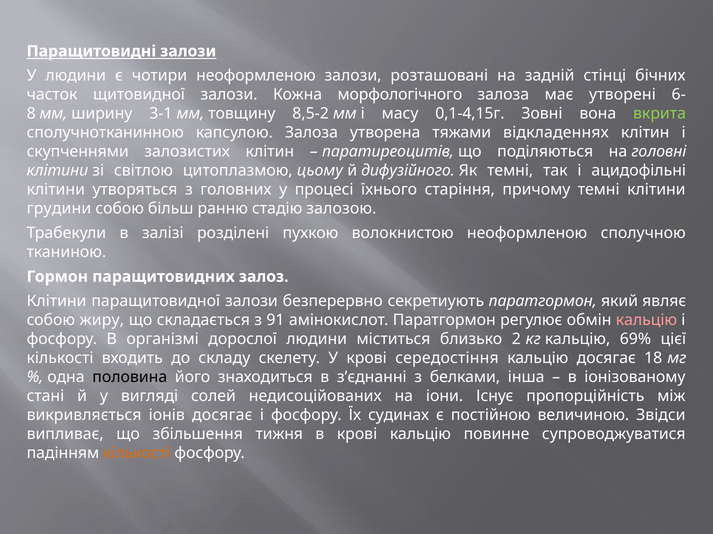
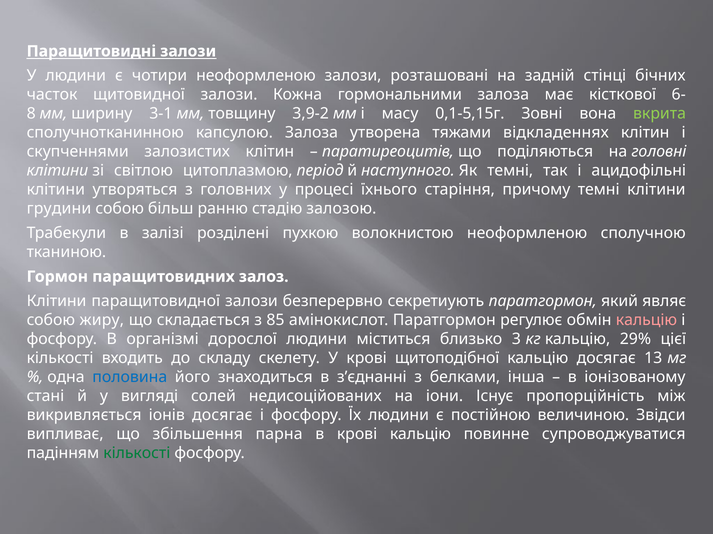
морфологічного: морфологічного -> гормональними (400, 95)
утворені: утворені -> кісткової (623, 95)
8,5-2: 8,5-2 -> 3,9-2 (311, 114)
0,1-4,15г: 0,1-4,15г -> 0,1-5,15г (470, 114)
цьому: цьому -> період (320, 171)
дифузійного: дифузійного -> наступного (408, 171)
91: 91 -> 85 (275, 321)
2: 2 -> 3 (516, 340)
69%: 69% -> 29% (635, 340)
середостіння: середостіння -> щитоподібної (447, 359)
18: 18 -> 13 (653, 359)
половина colour: black -> blue (130, 378)
Їх судинах: судинах -> людини (399, 416)
тижня: тижня -> парна (279, 435)
кількості colour: orange -> green (137, 454)
